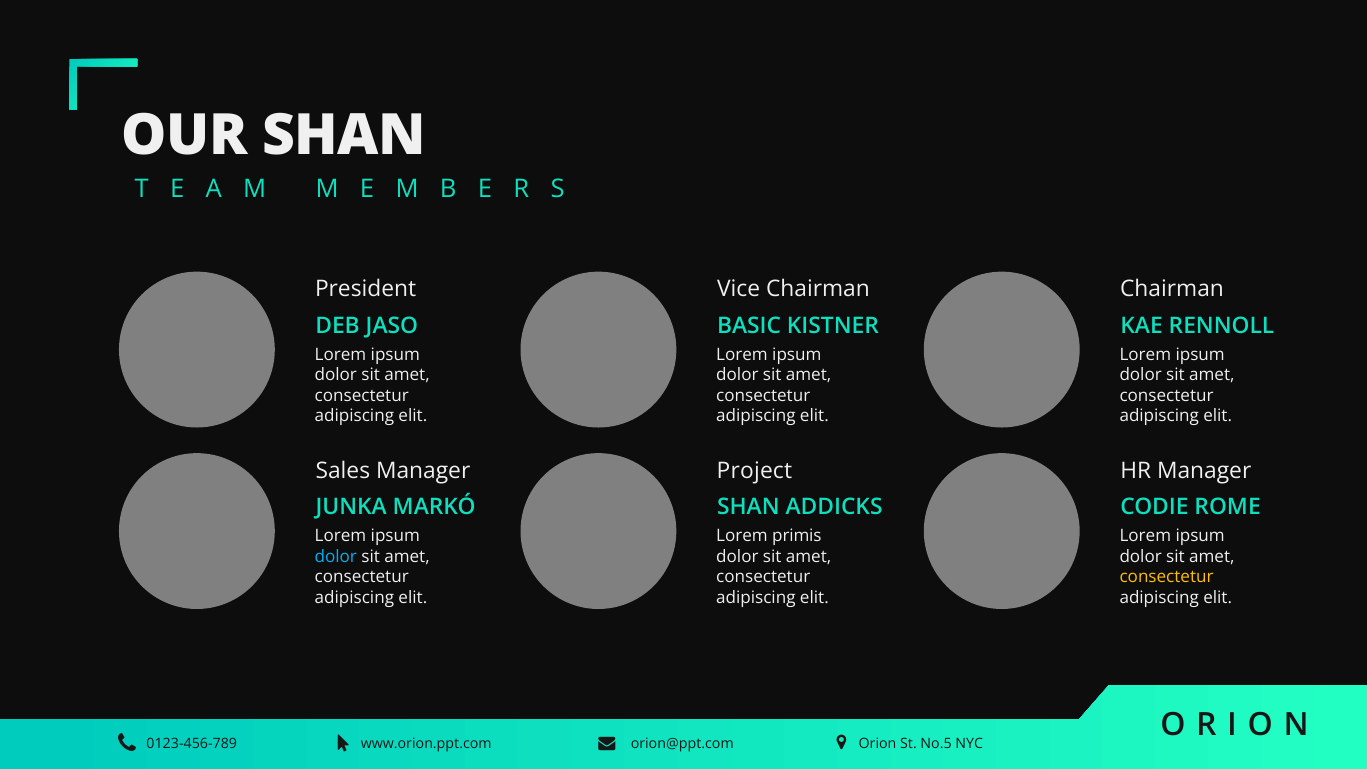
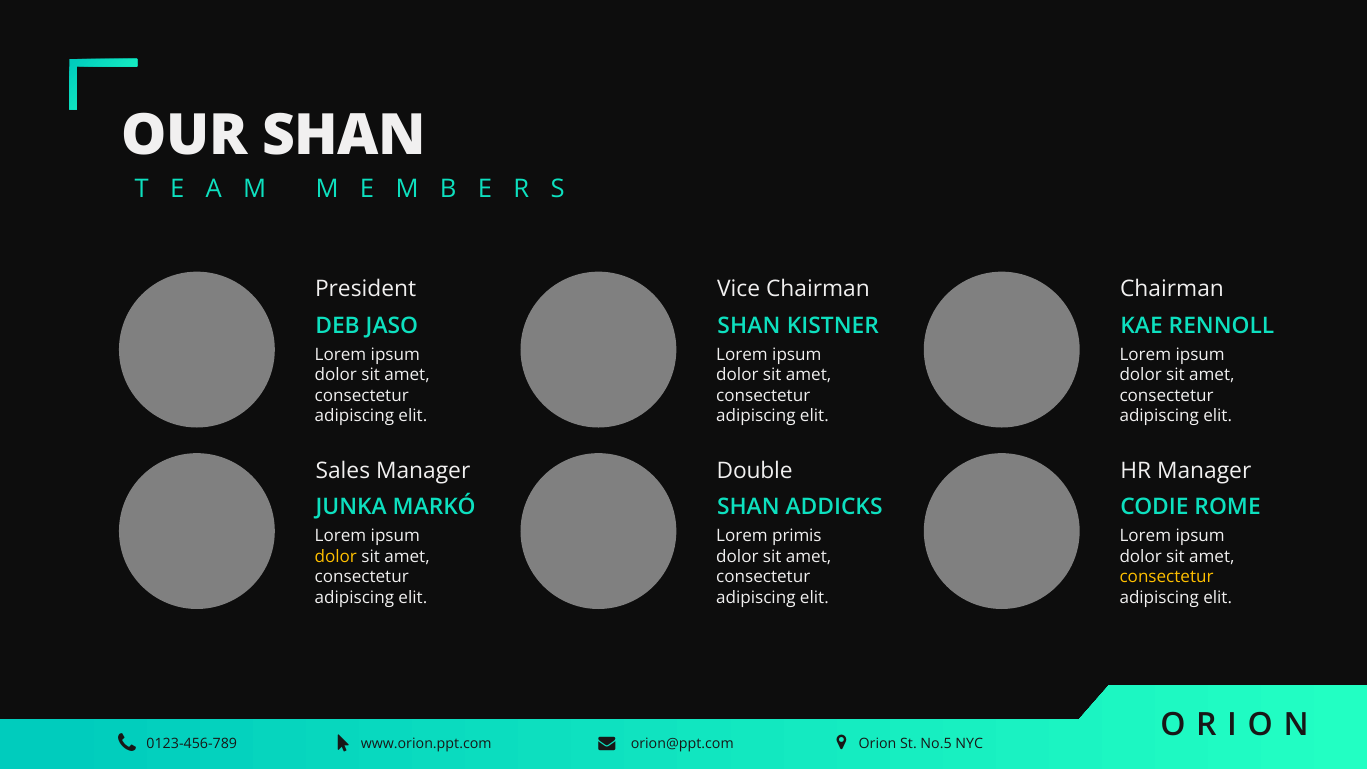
BASIC: BASIC -> SHAN (749, 326)
Project: Project -> Double (755, 471)
dolor colour: light blue -> yellow (336, 557)
